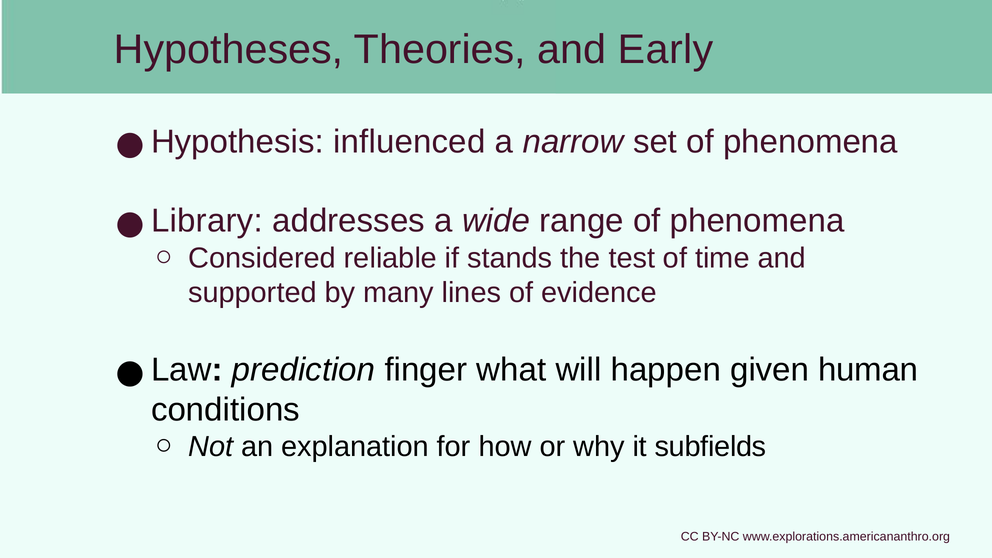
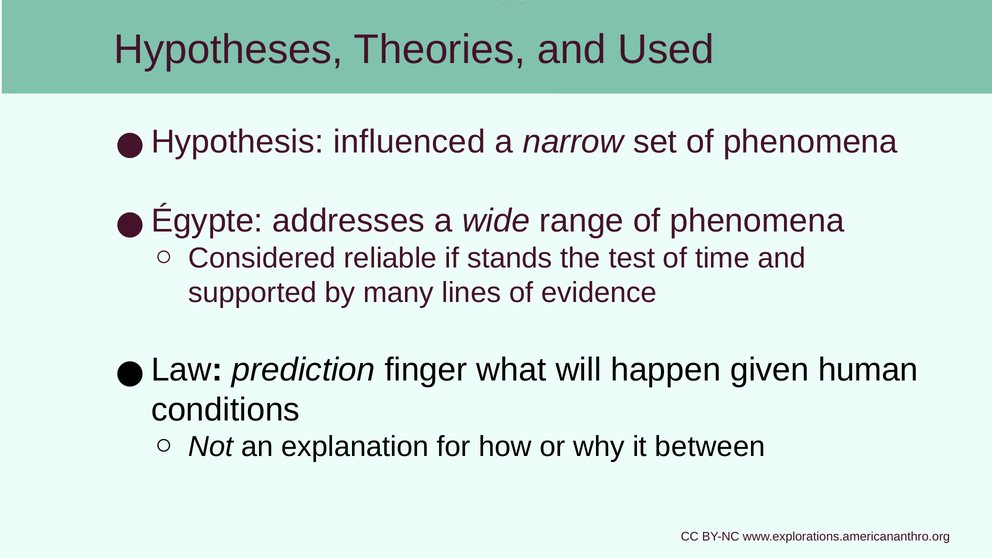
Early: Early -> Used (666, 50)
Library: Library -> Égypte (207, 221)
subfields: subfields -> between (710, 447)
